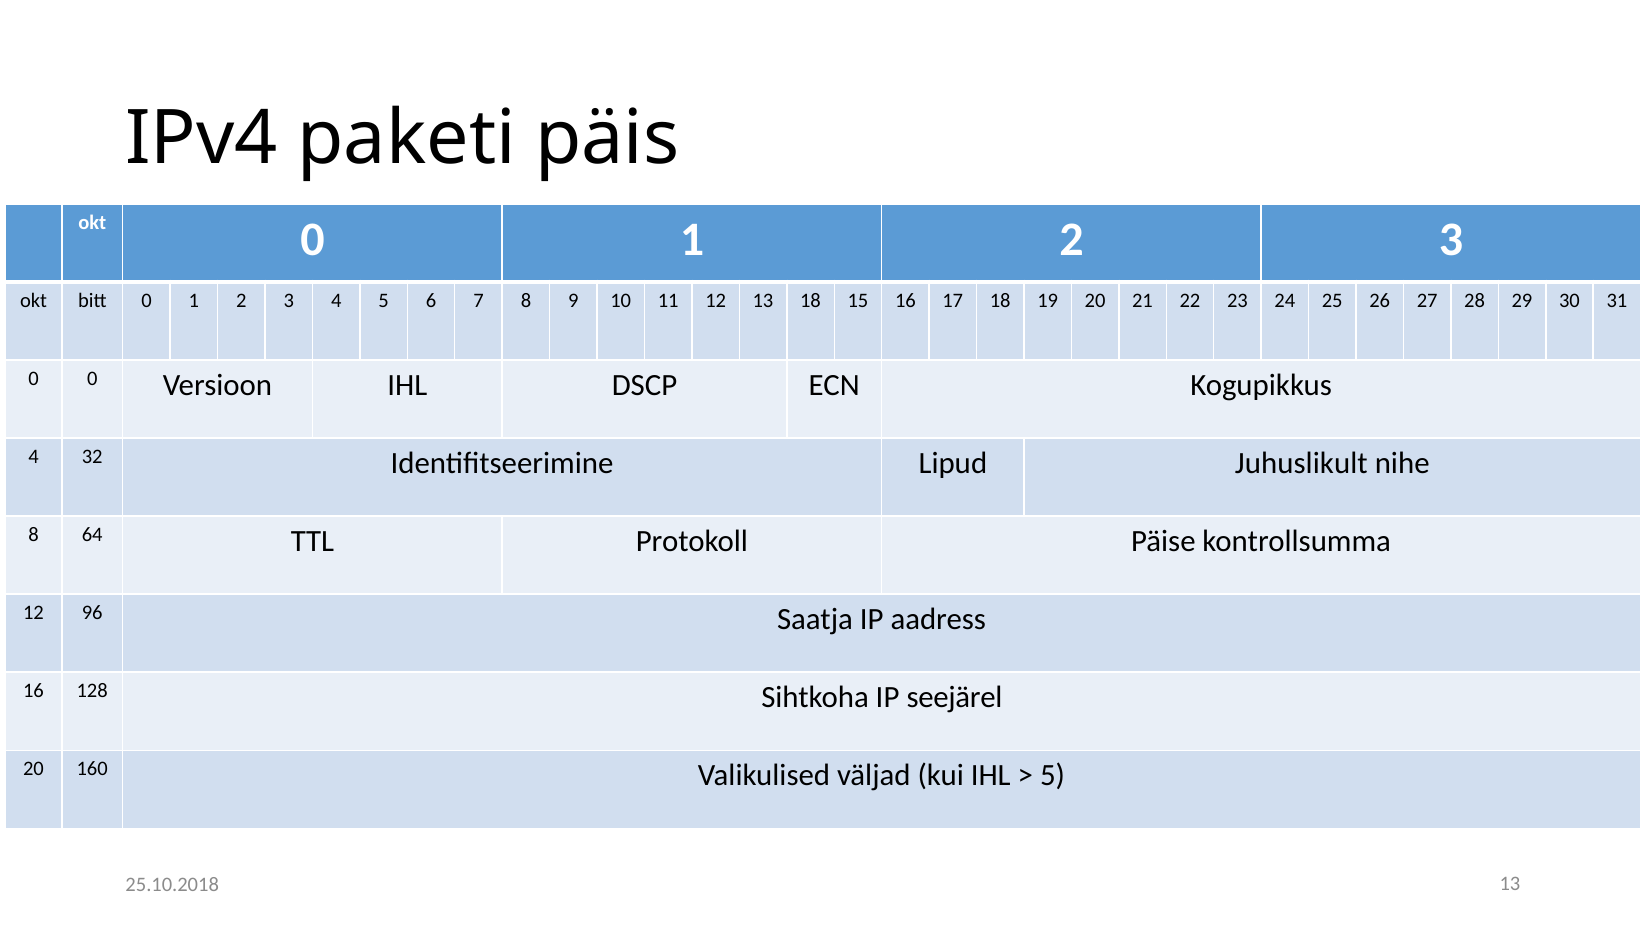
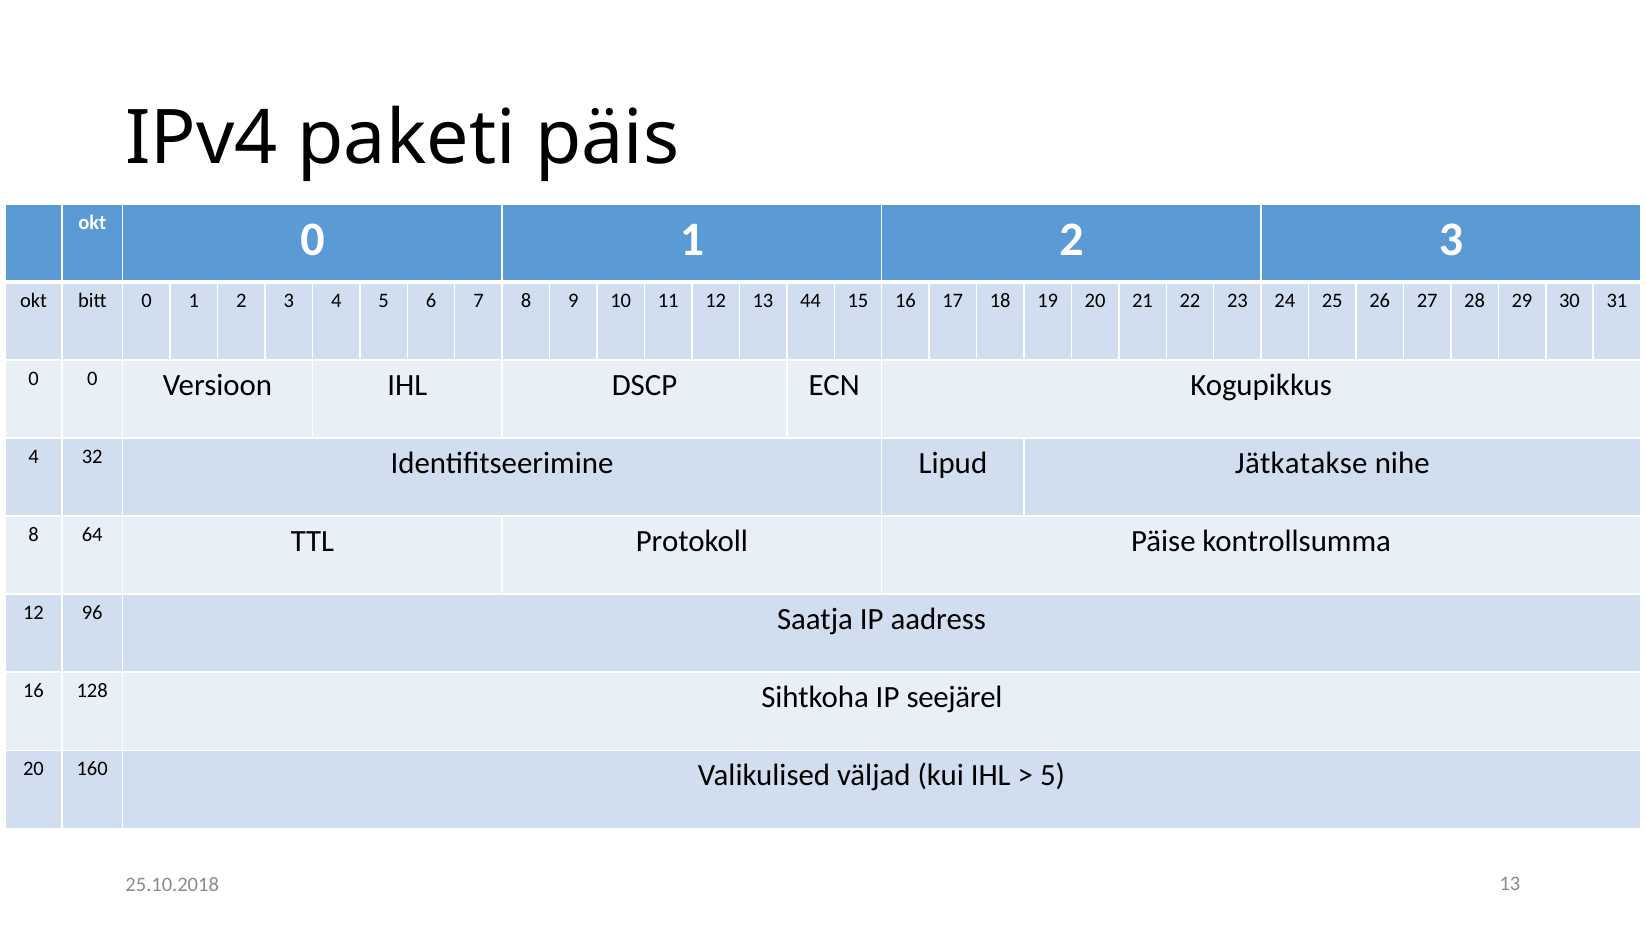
13 18: 18 -> 44 (811, 301)
Juhuslikult: Juhuslikult -> Jätkatakse (1301, 463)
